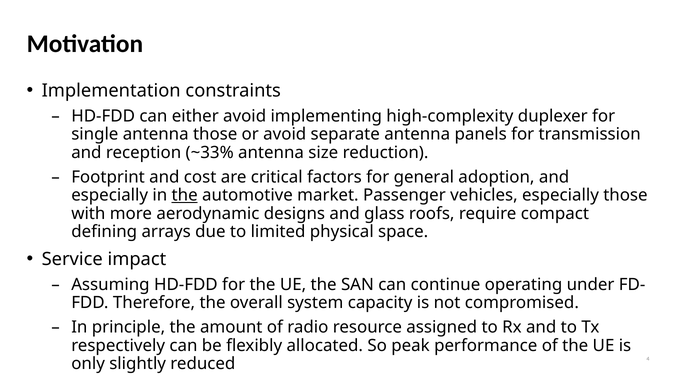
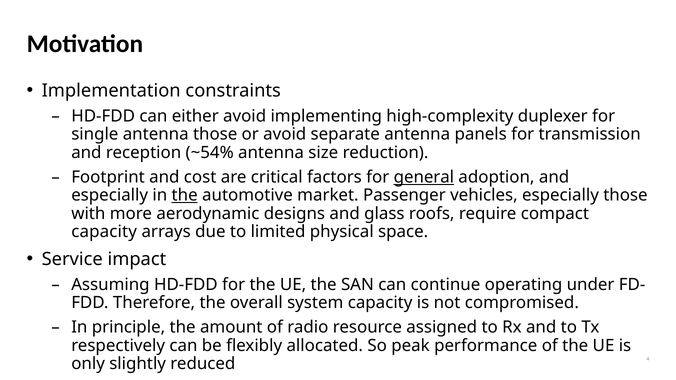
~33%: ~33% -> ~54% (210, 153)
general underline: none -> present (424, 177)
defining: defining -> capacity (104, 232)
